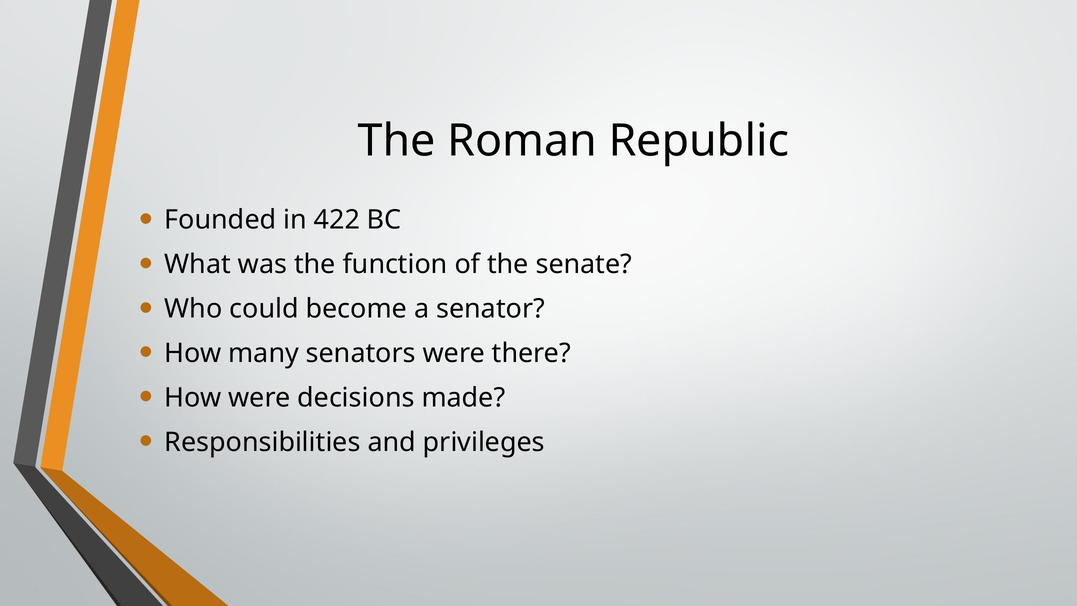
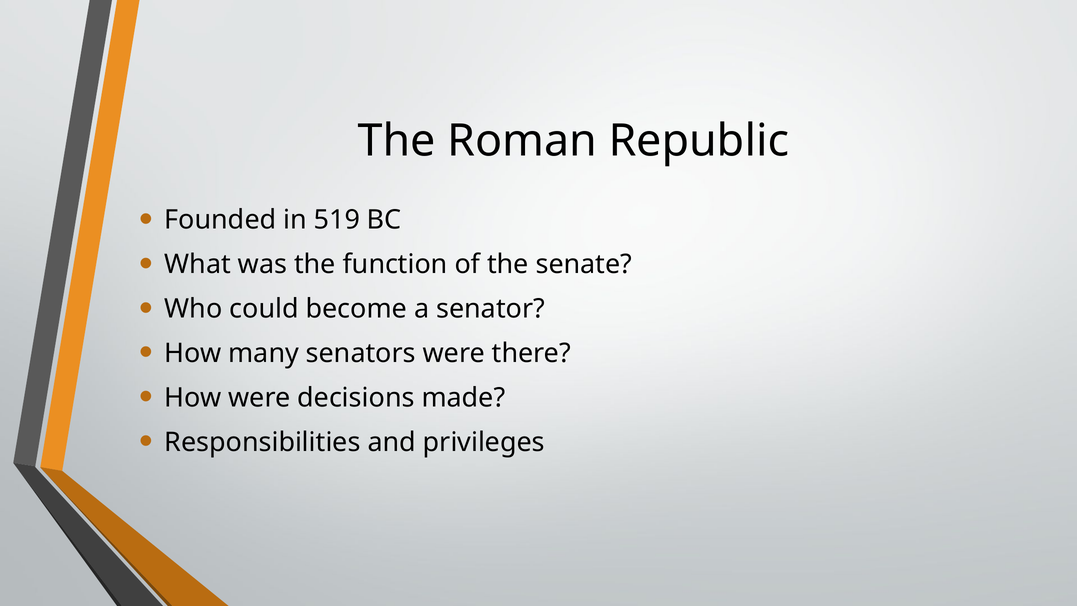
422: 422 -> 519 (337, 220)
